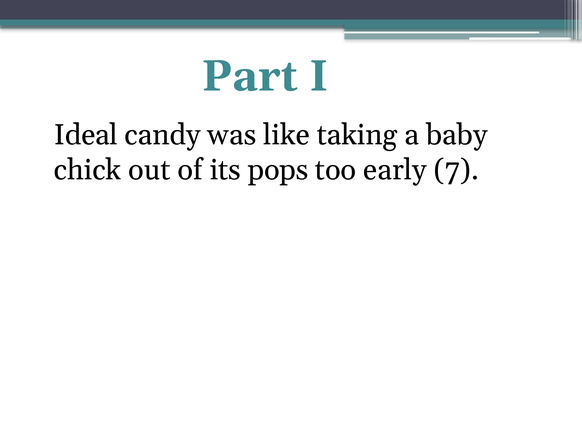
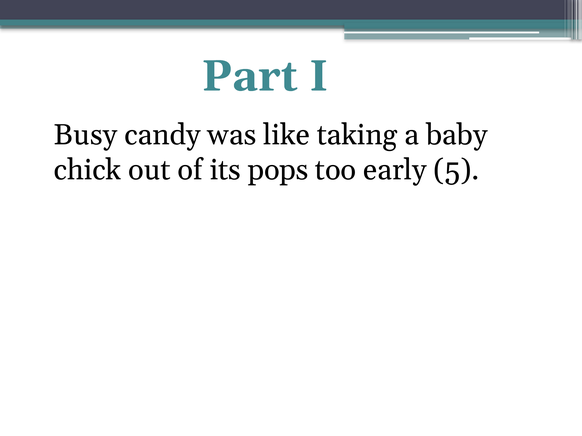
Ideal: Ideal -> Busy (86, 135)
7: 7 -> 5 (456, 170)
